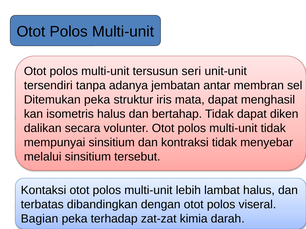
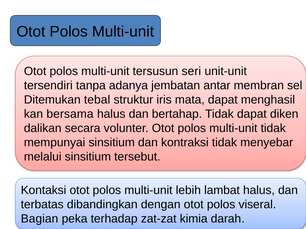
Ditemukan peka: peka -> tebal (97, 100)
isometris: isometris -> bersama (70, 114)
